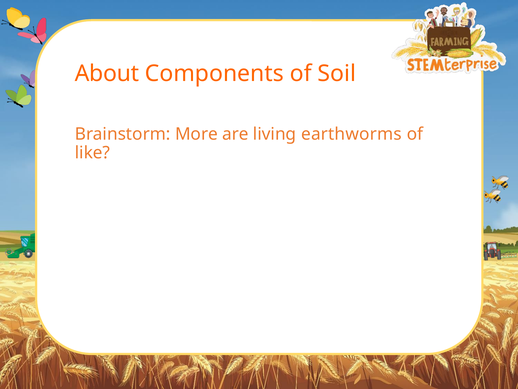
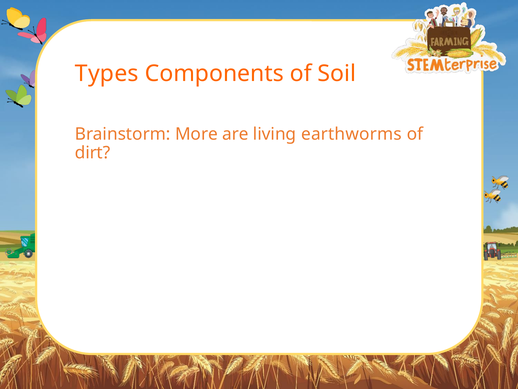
About: About -> Types (107, 74)
like: like -> dirt (93, 153)
